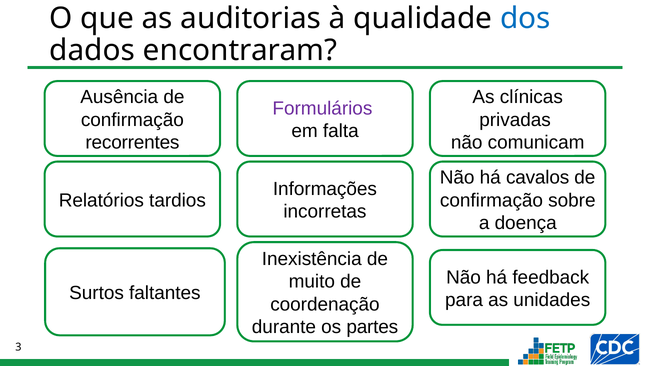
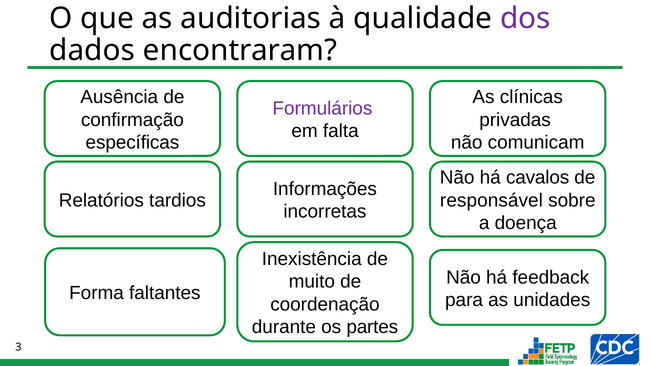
dos colour: blue -> purple (525, 18)
recorrentes: recorrentes -> específicas (132, 142)
confirmação: confirmação -> responsável (491, 200)
Surtos: Surtos -> Forma (97, 293)
